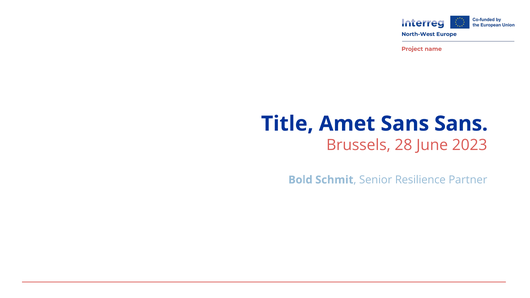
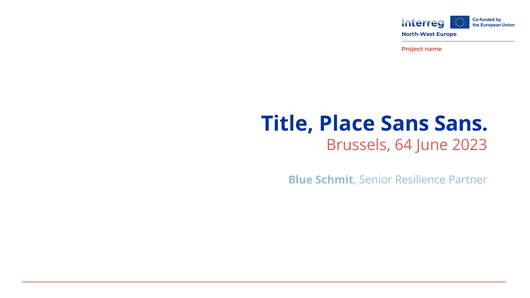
Amet: Amet -> Place (347, 124)
28: 28 -> 64 (403, 145)
Bold: Bold -> Blue (300, 180)
